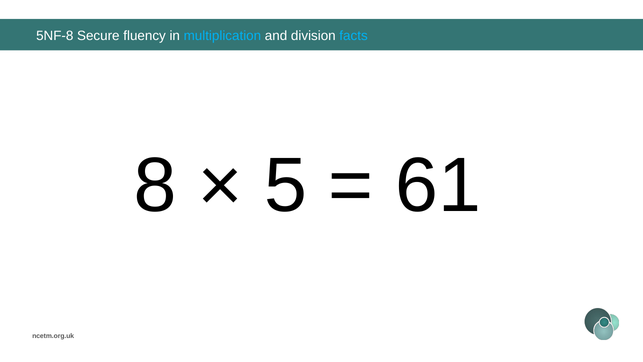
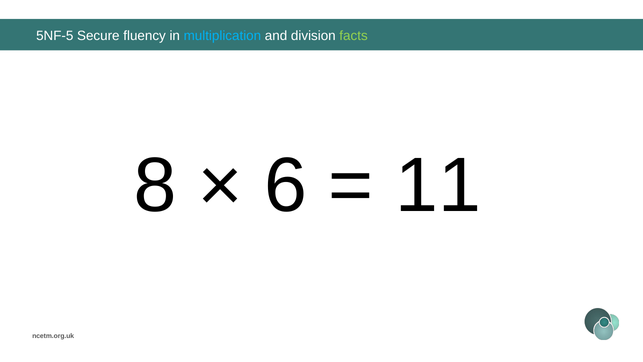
5NF-8: 5NF-8 -> 5NF-5 (55, 36)
facts colour: light blue -> light green (354, 36)
5: 5 -> 6 (285, 186)
61: 61 -> 11 (438, 186)
